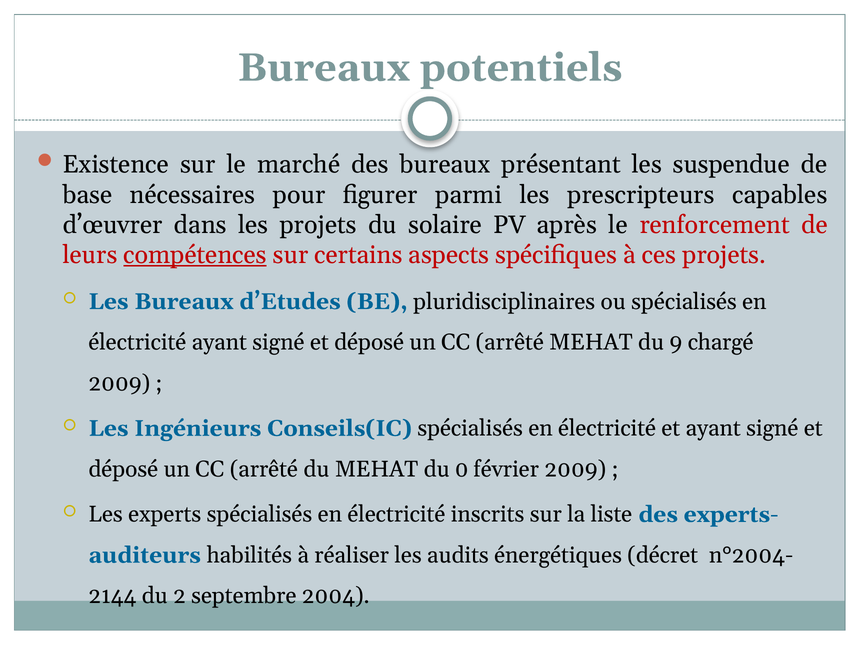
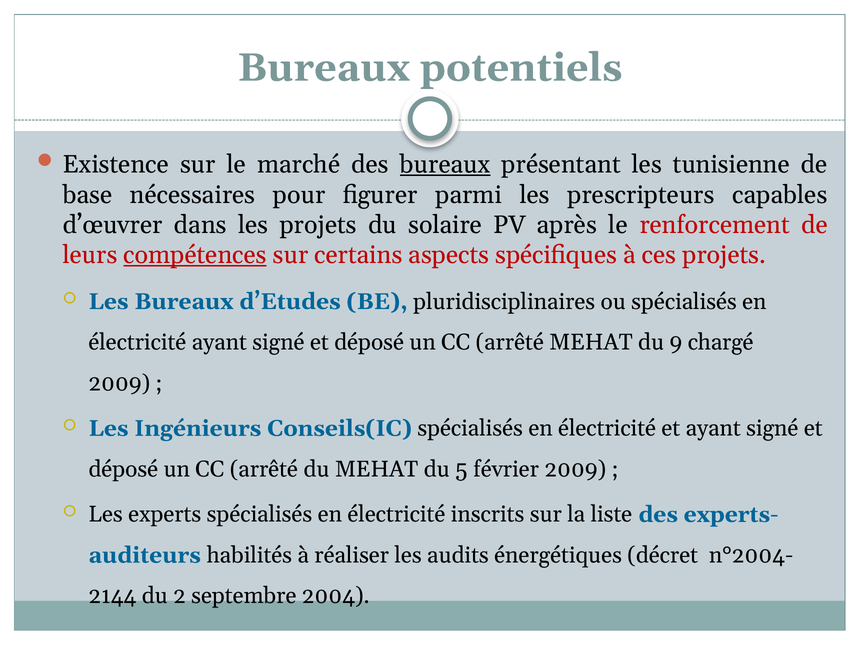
bureaux underline: none -> present (445, 165)
suspendue: suspendue -> tunisienne (731, 165)
0: 0 -> 5 (461, 469)
